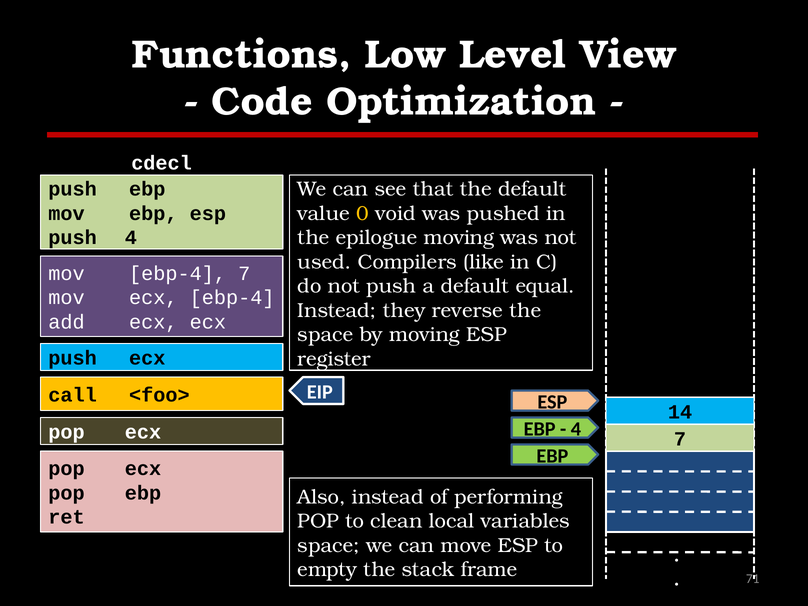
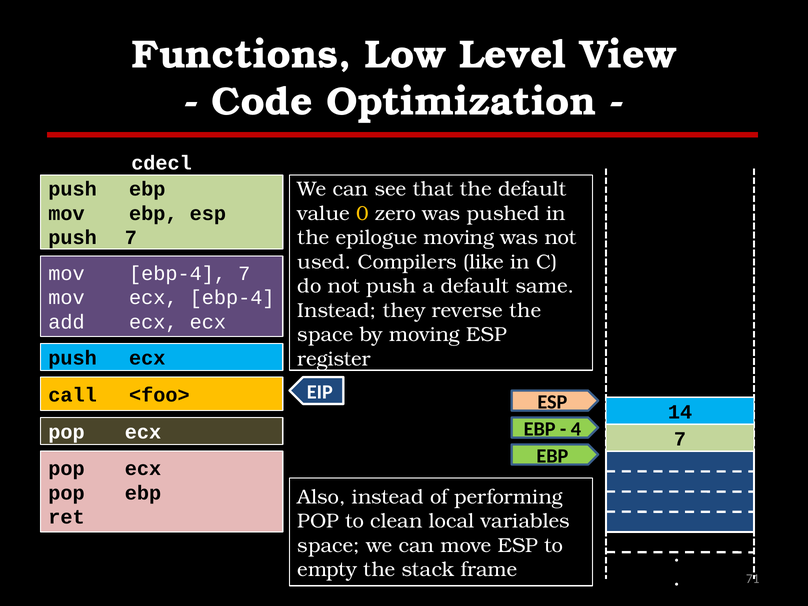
void: void -> zero (396, 213)
push 4: 4 -> 7 (131, 238)
equal: equal -> same (545, 286)
